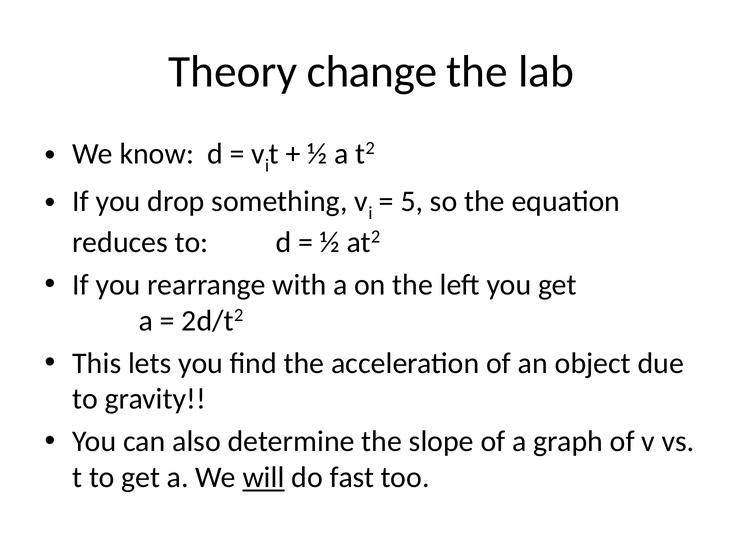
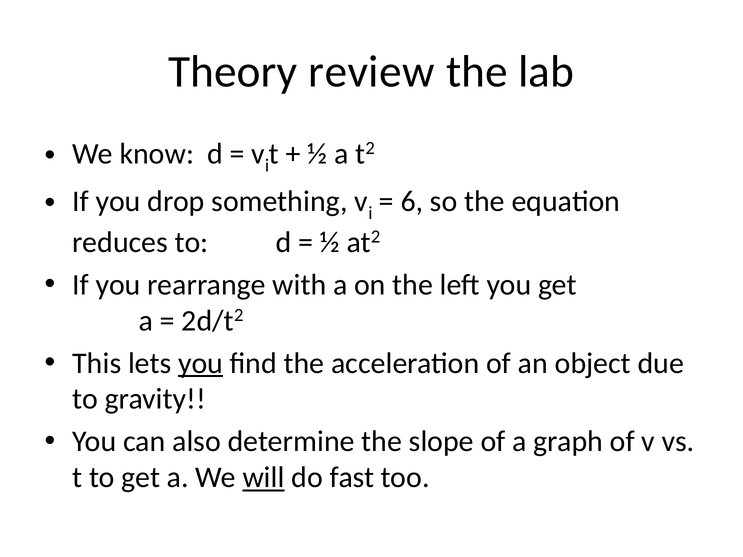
change: change -> review (372, 72)
5: 5 -> 6 (412, 201)
you underline: none -> present (201, 363)
